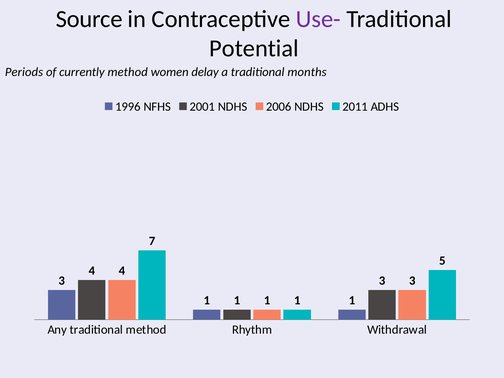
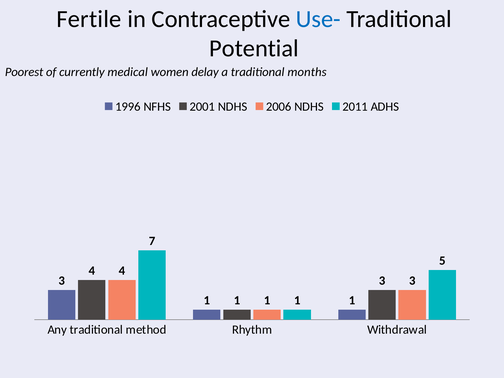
Source: Source -> Fertile (89, 19)
Use- colour: purple -> blue (318, 19)
Periods: Periods -> Poorest (24, 72)
currently method: method -> medical (128, 72)
